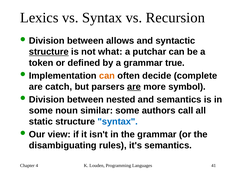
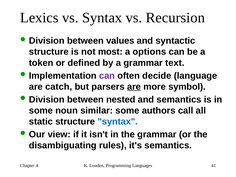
allows: allows -> values (120, 41)
structure underline: present -> none (49, 52)
what: what -> most (110, 52)
putchar: putchar -> options (149, 52)
true: true -> text (175, 63)
can colour: orange -> purple (107, 76)
complete: complete -> language (196, 76)
